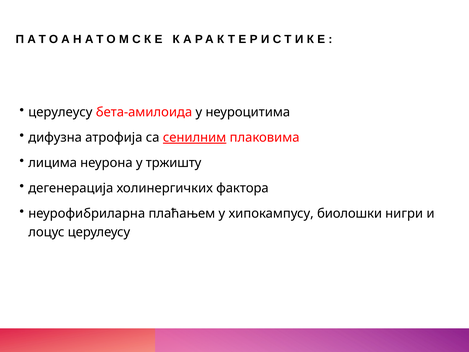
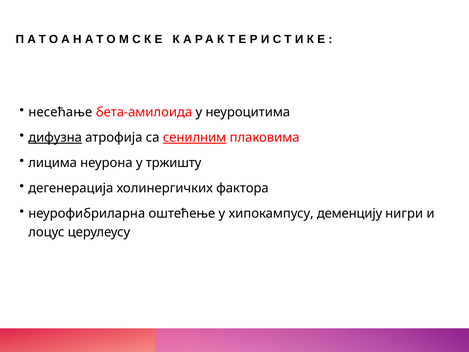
церулеусу: церулеусу -> несећање (60, 112)
дифузна underline: none -> present (55, 138)
плаћањем: плаћањем -> оштећење (182, 213)
биолошки: биолошки -> деменцију (350, 213)
